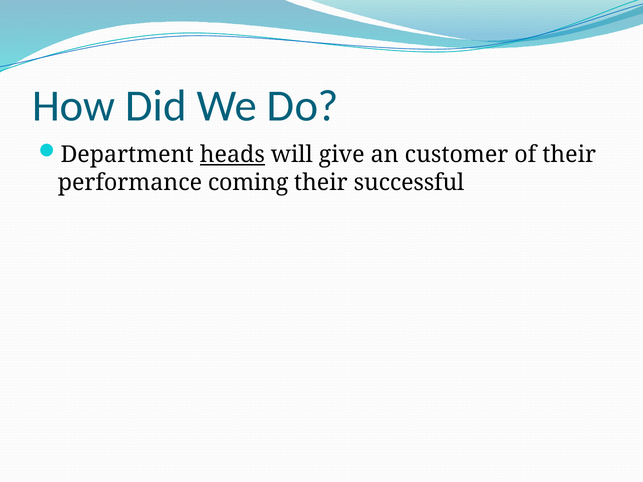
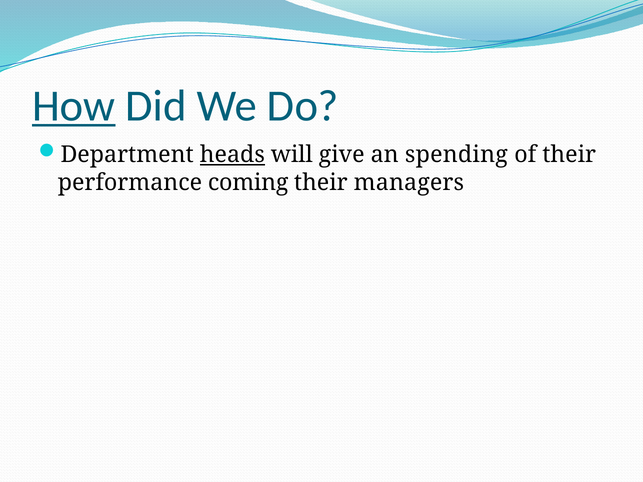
How underline: none -> present (74, 106)
customer: customer -> spending (456, 155)
successful: successful -> managers (409, 183)
